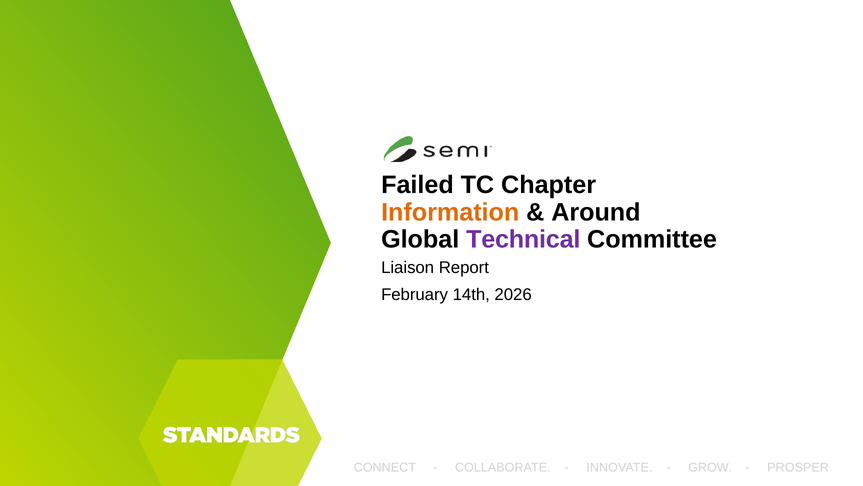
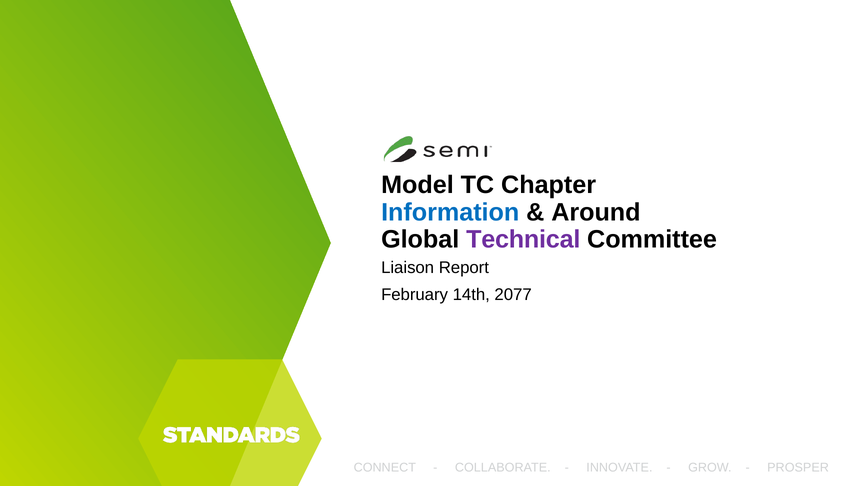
Failed: Failed -> Model (417, 185)
Information colour: orange -> blue (450, 212)
2026: 2026 -> 2077 (513, 295)
